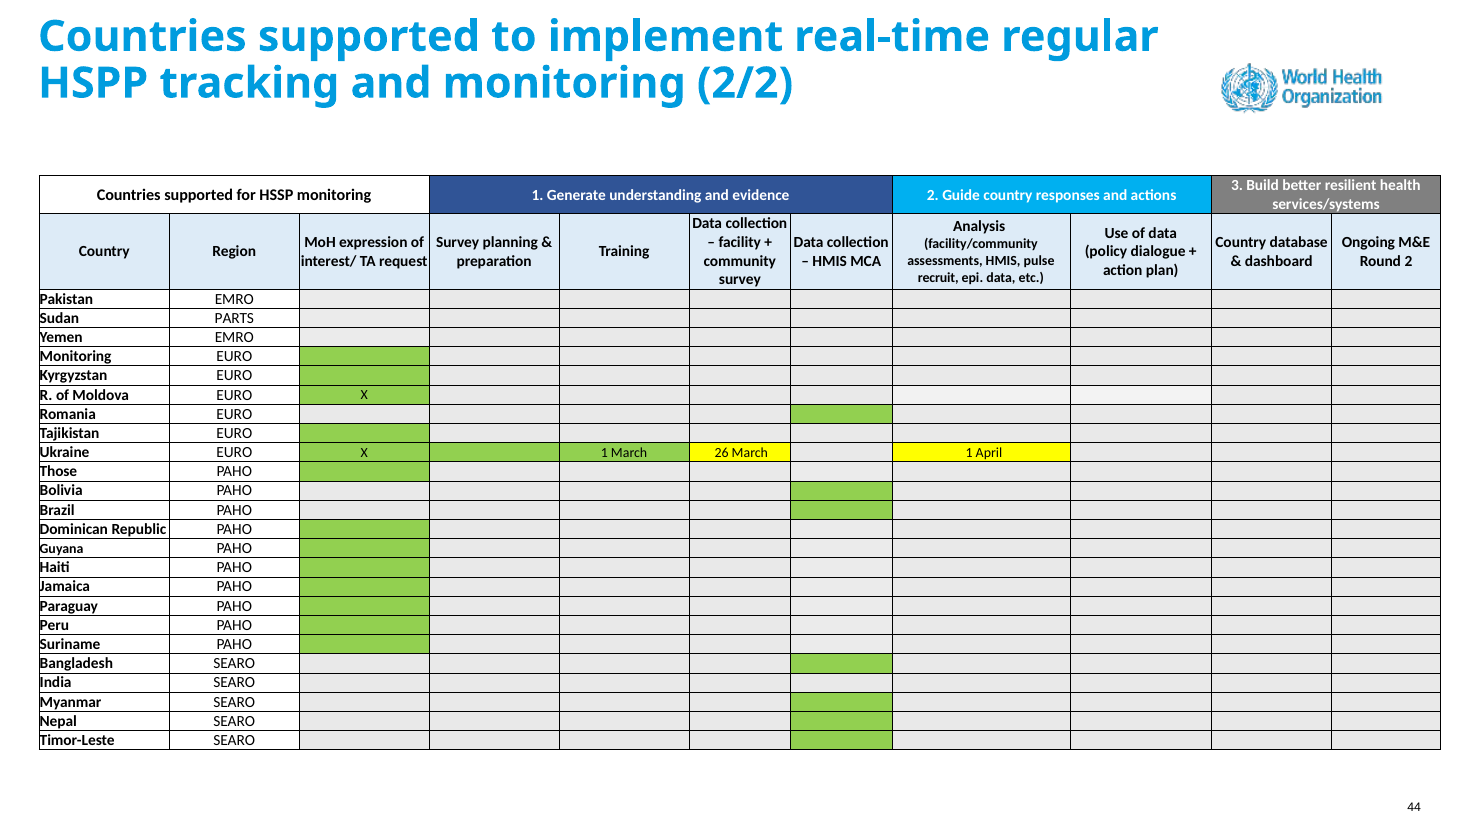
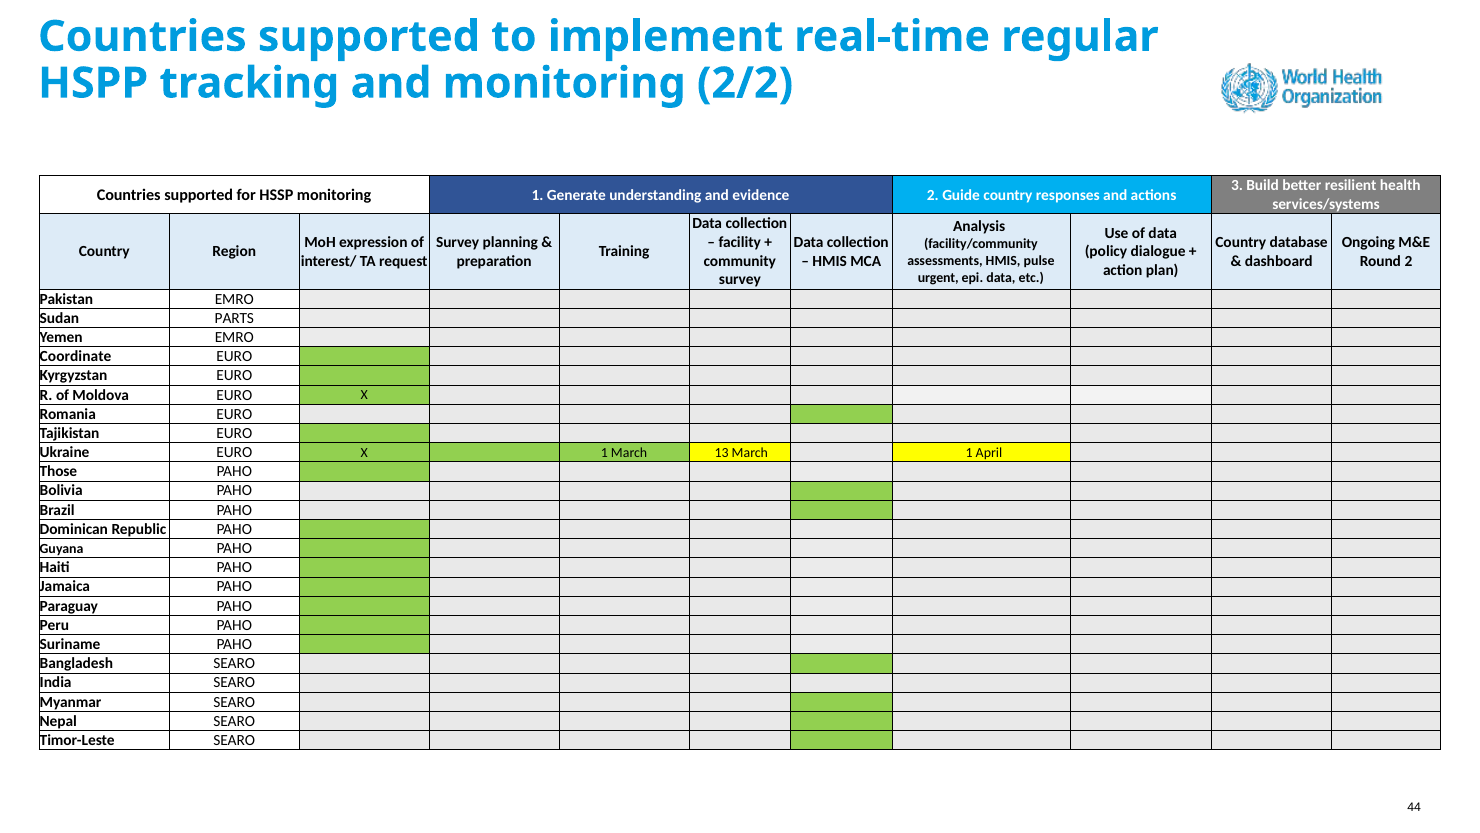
recruit: recruit -> urgent (938, 278)
Monitoring: Monitoring -> Coordinate (76, 356)
26: 26 -> 13 (722, 452)
